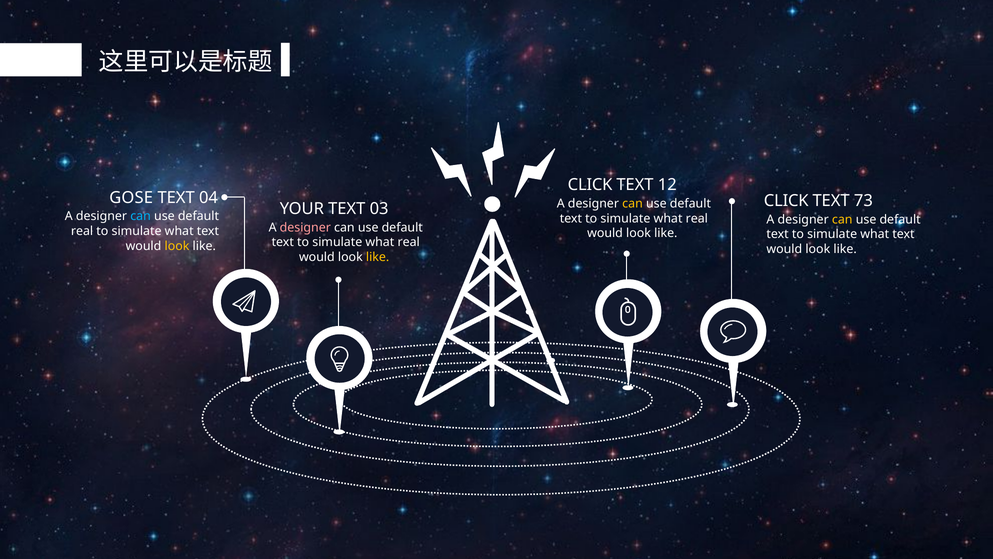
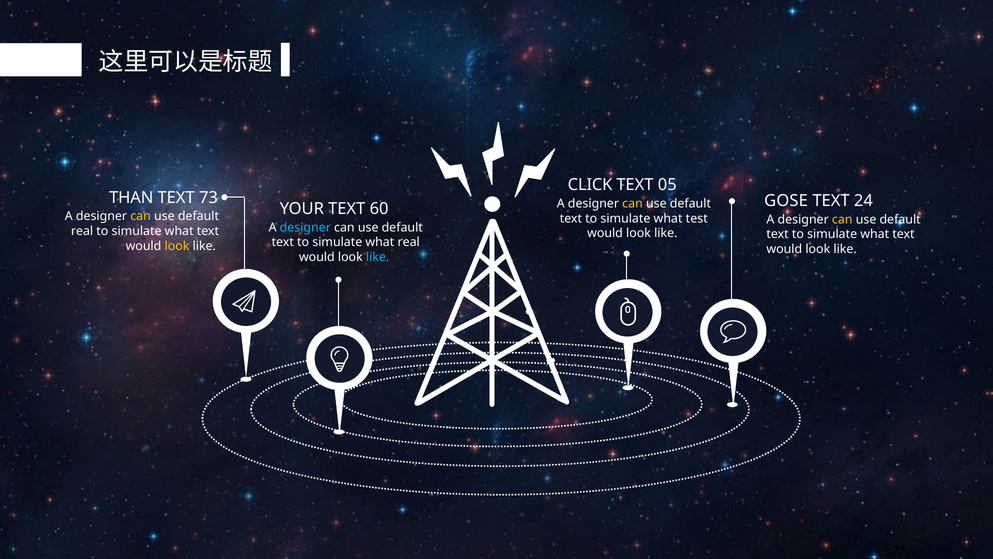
12: 12 -> 05 (667, 185)
GOSE: GOSE -> THAN (131, 197)
04: 04 -> 73 (208, 197)
CLICK: CLICK -> GOSE (786, 201)
73: 73 -> 24 (863, 201)
03: 03 -> 60 (379, 209)
can colour: light blue -> yellow (141, 216)
real: real -> test (697, 218)
designer colour: pink -> light blue (305, 227)
like colour: yellow -> light blue (378, 257)
